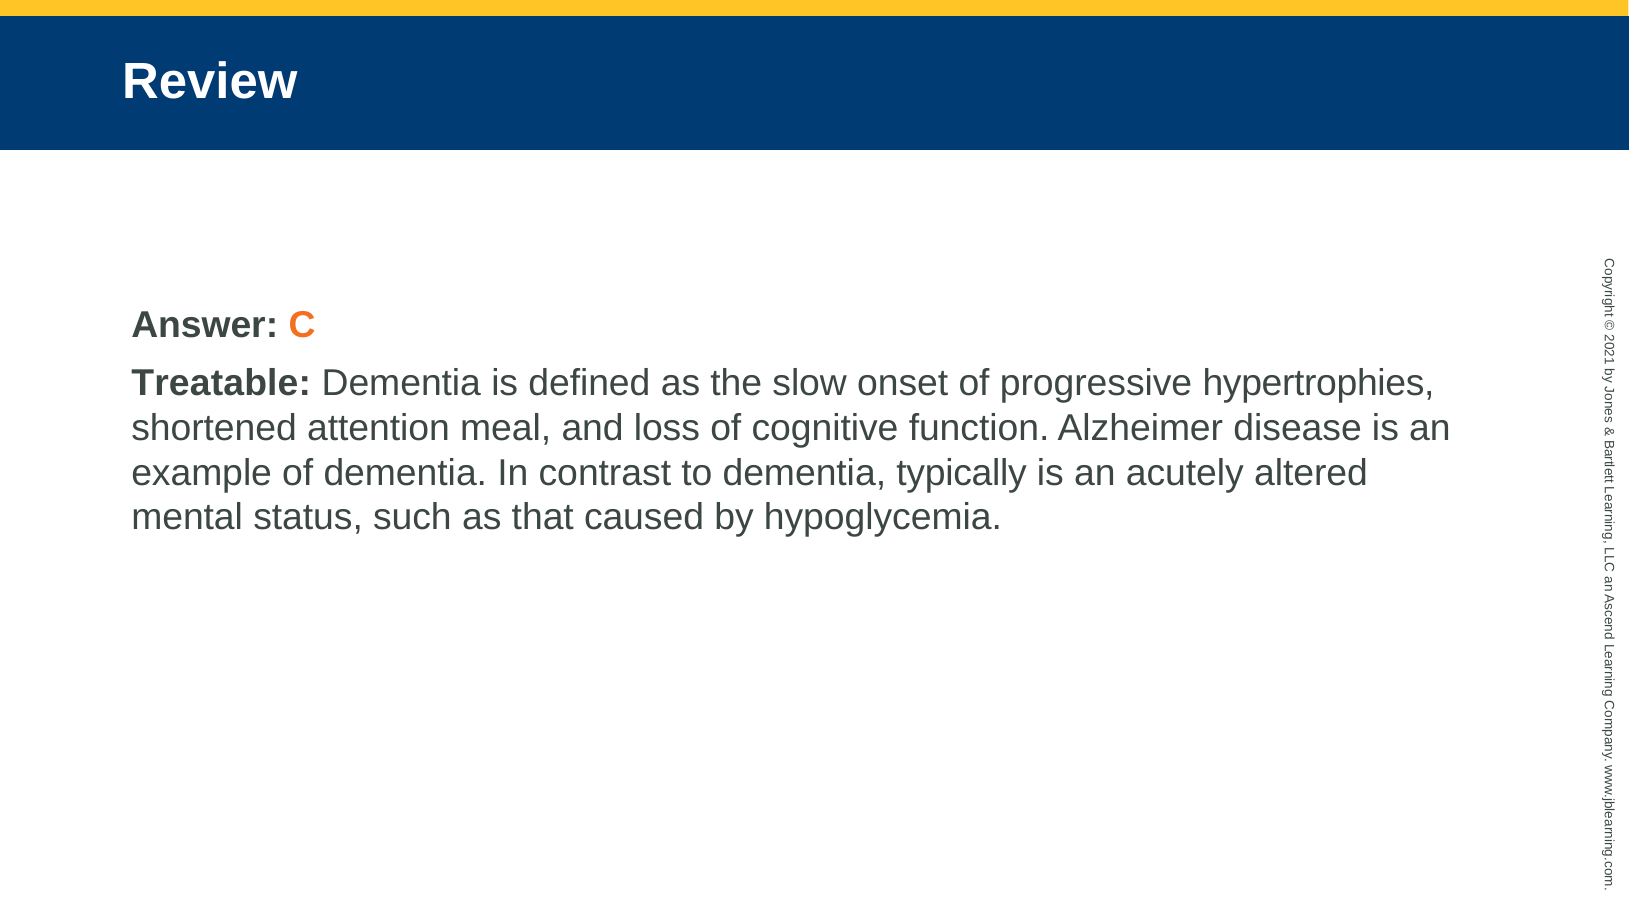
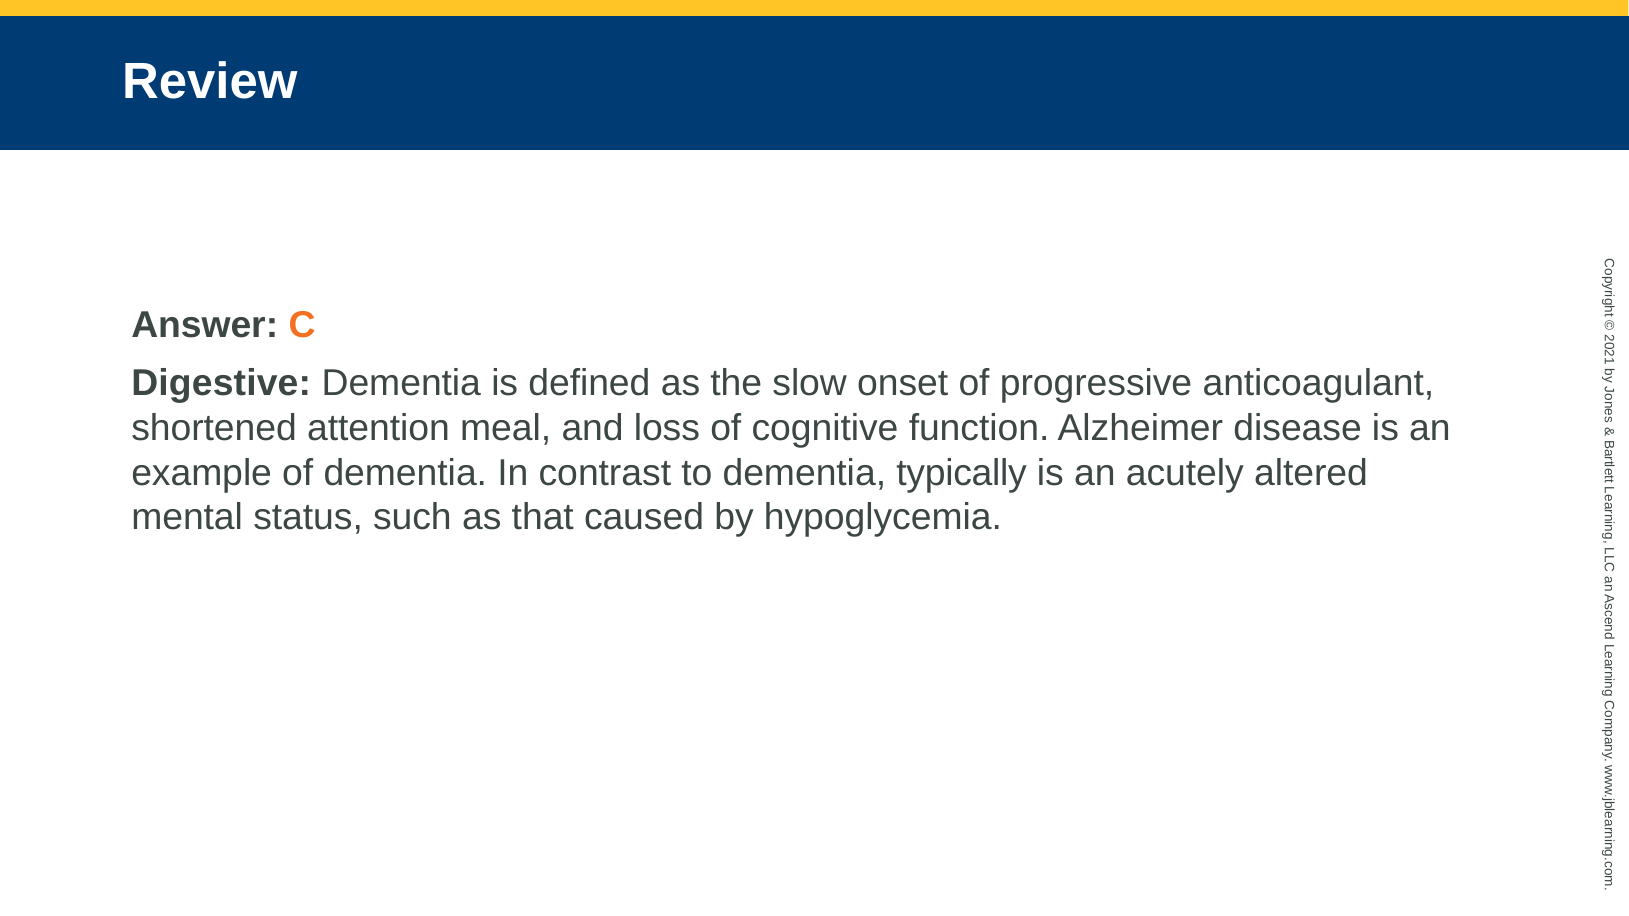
Treatable: Treatable -> Digestive (221, 383)
hypertrophies: hypertrophies -> anticoagulant (1318, 383)
